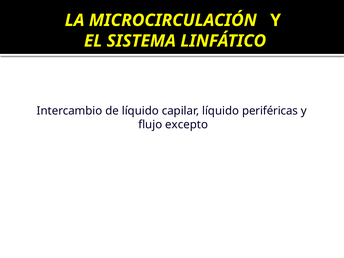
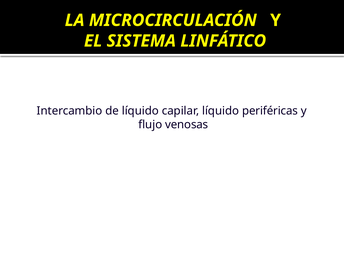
excepto: excepto -> venosas (187, 125)
